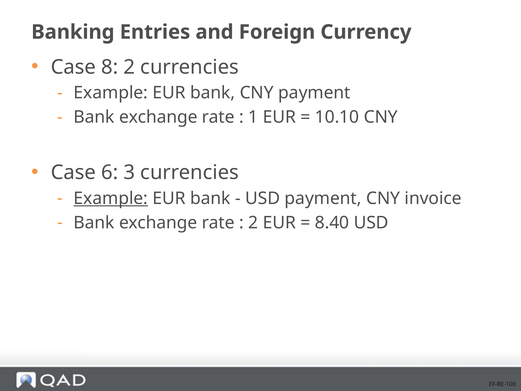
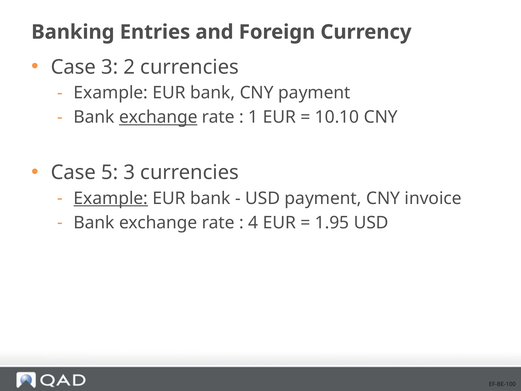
Case 8: 8 -> 3 (110, 67)
exchange underline: none -> present (158, 117)
6: 6 -> 5 (110, 172)
2: 2 -> 4 (253, 223)
8.40: 8.40 -> 1.95 (332, 223)
